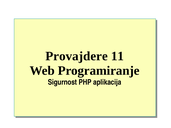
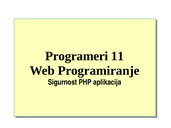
Provajdere: Provajdere -> Programeri (77, 56)
